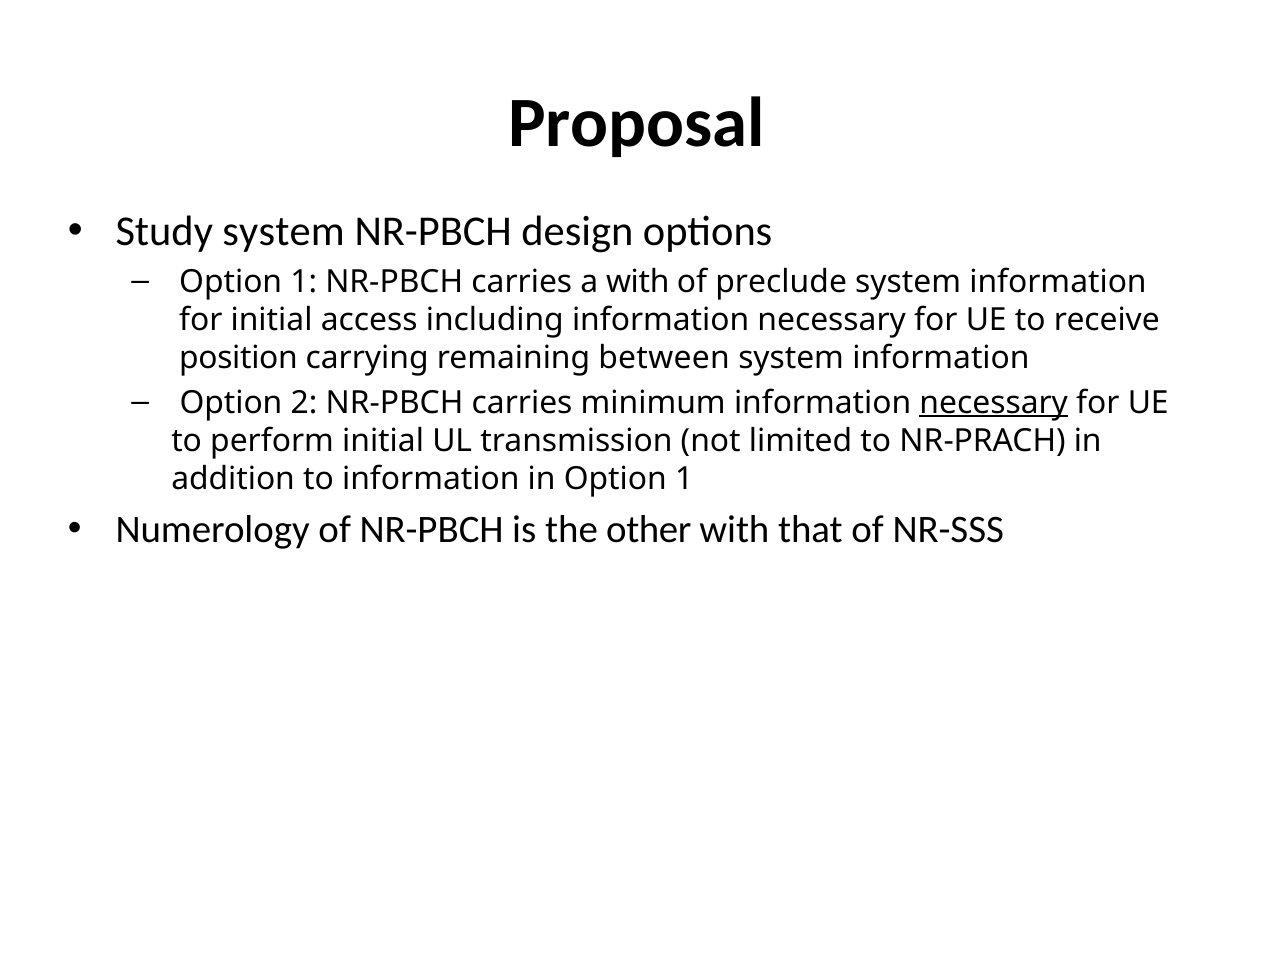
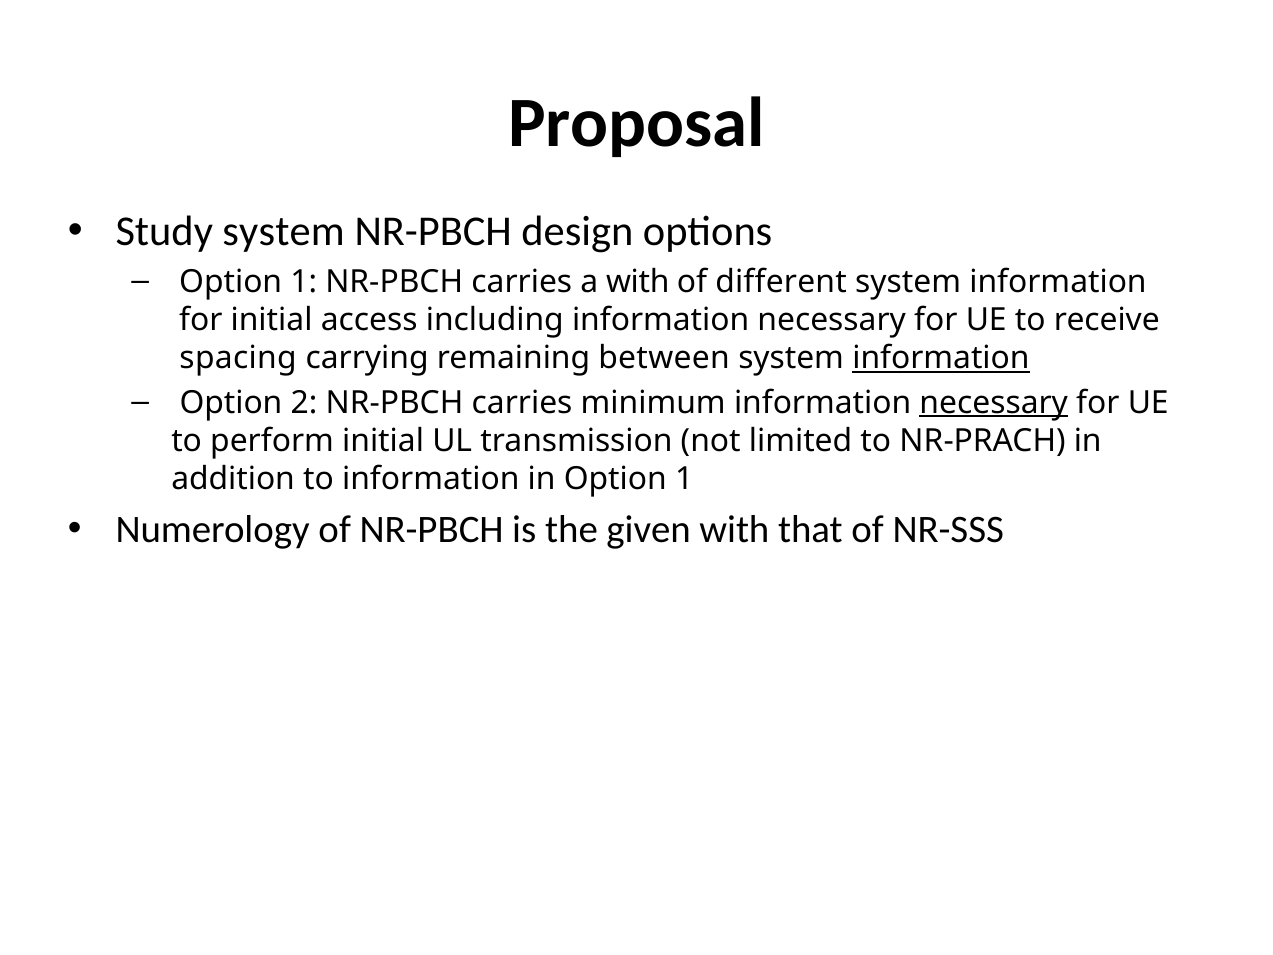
preclude: preclude -> different (781, 282)
position: position -> spacing (238, 358)
information underline: none -> present (941, 358)
other: other -> given (649, 530)
